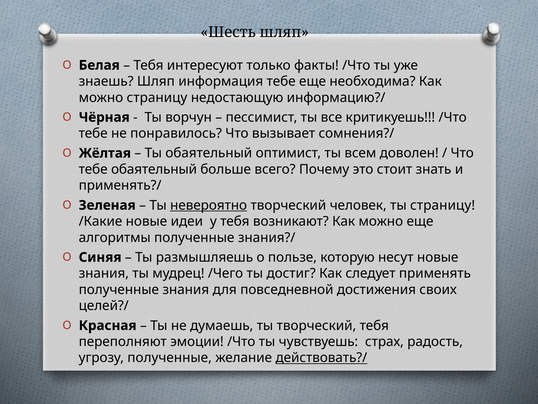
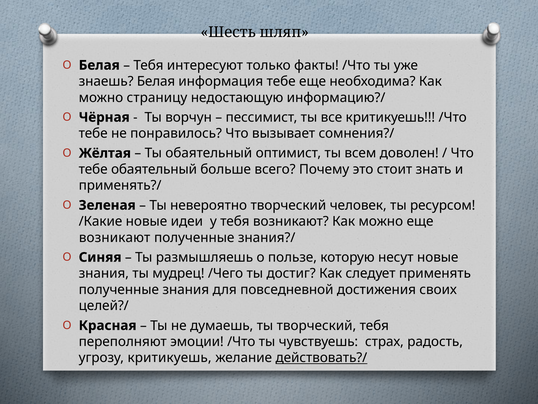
знаешь Шляп: Шляп -> Белая (156, 81)
невероятно underline: present -> none (209, 205)
ты страницу: страницу -> ресурсом (443, 205)
алгоритмы: алгоритмы -> возникают (115, 237)
угрозу полученные: полученные -> критикуешь (170, 357)
